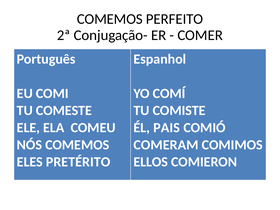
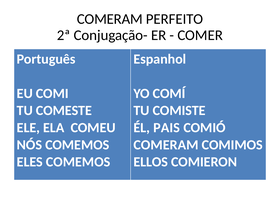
COMEMOS: COMEMOS -> COMERAM (110, 19)
ELES PRETÉRITO: PRETÉRITO -> COMEMOS (78, 162)
